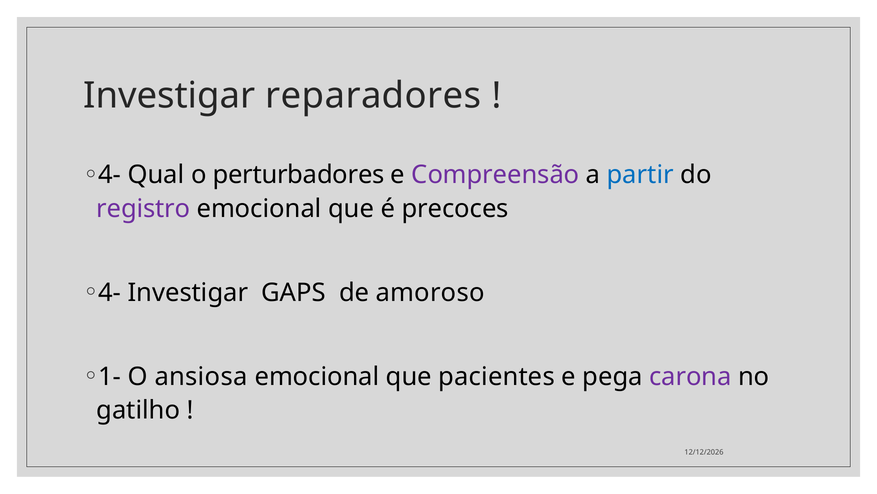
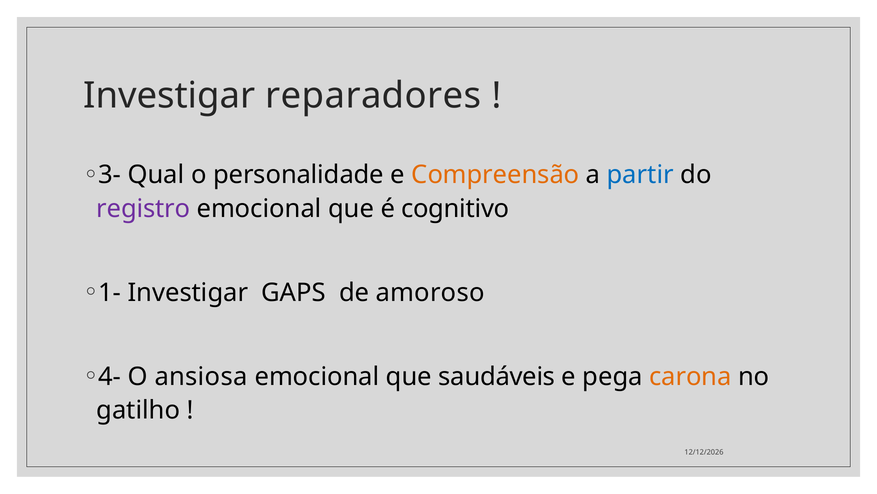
4-: 4- -> 3- (110, 175)
perturbadores: perturbadores -> personalidade (298, 175)
Compreensão colour: purple -> orange (495, 175)
precoces: precoces -> cognitivo (455, 208)
4-: 4- -> 1- (110, 292)
1-: 1- -> 4- (110, 376)
pacientes: pacientes -> saudáveis (497, 376)
carona colour: purple -> orange (690, 376)
